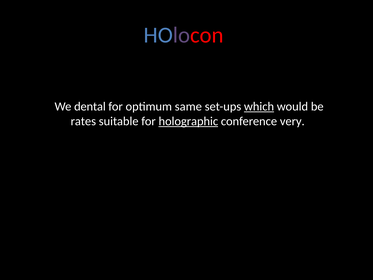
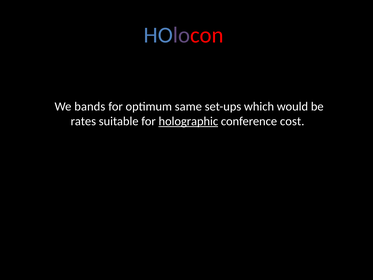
dental: dental -> bands (90, 106)
which underline: present -> none (259, 106)
very: very -> cost (292, 121)
